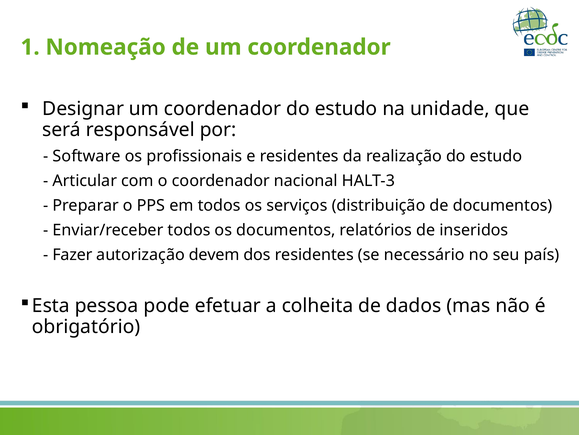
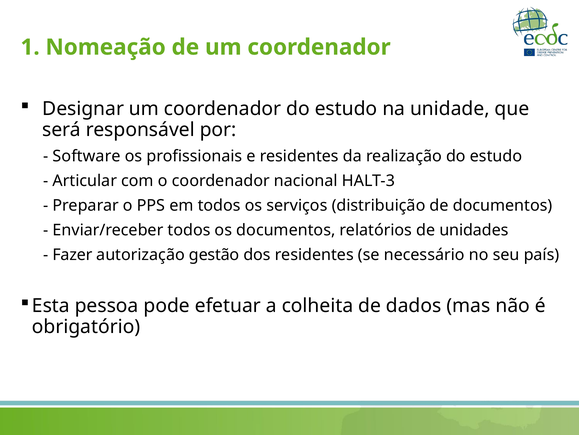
inseridos: inseridos -> unidades (474, 230)
devem: devem -> gestão (214, 254)
